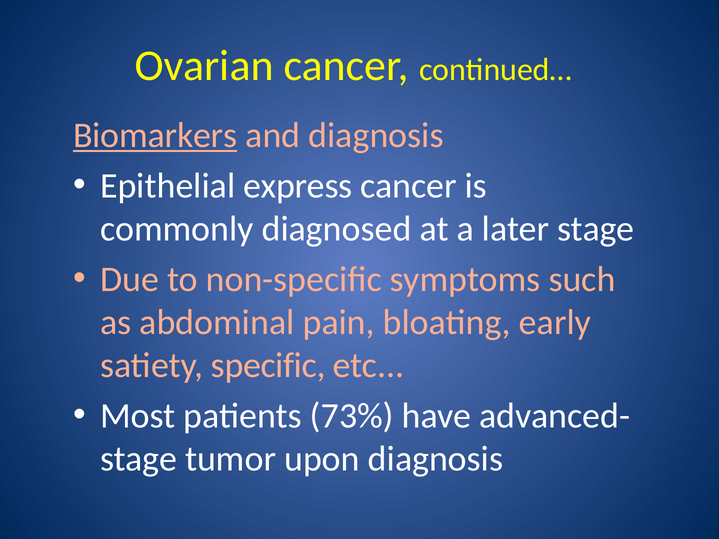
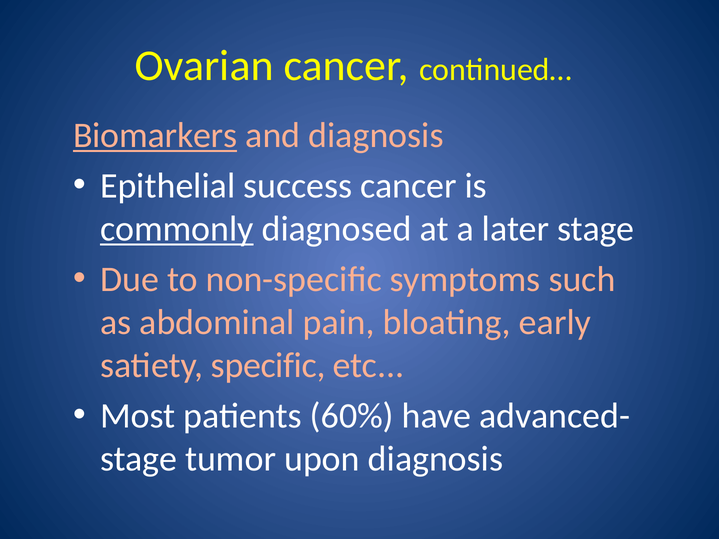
express: express -> success (298, 186)
commonly underline: none -> present (177, 229)
73%: 73% -> 60% (352, 416)
